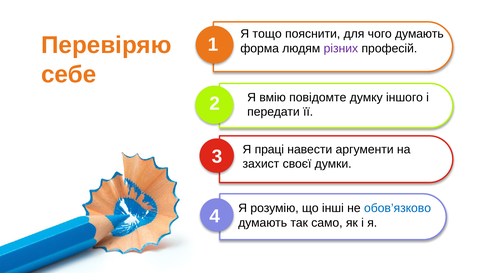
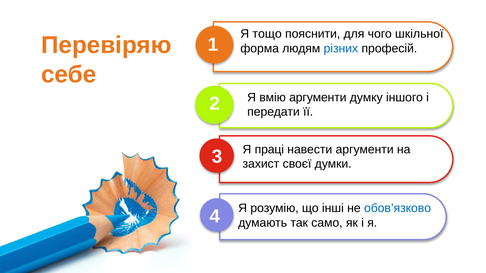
чого думають: думають -> шкільної (419, 34)
різних colour: purple -> blue (341, 49)
вмію повідомте: повідомте -> аргументи (318, 98)
